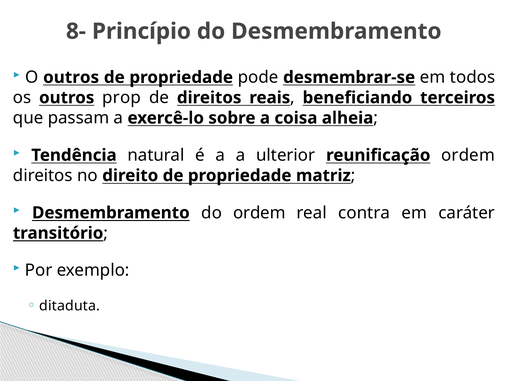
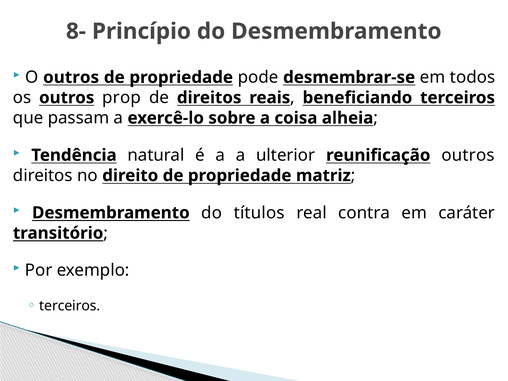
reunificação ordem: ordem -> outros (468, 155)
do ordem: ordem -> títulos (259, 213)
ditaduta: ditaduta -> terceiros (70, 306)
